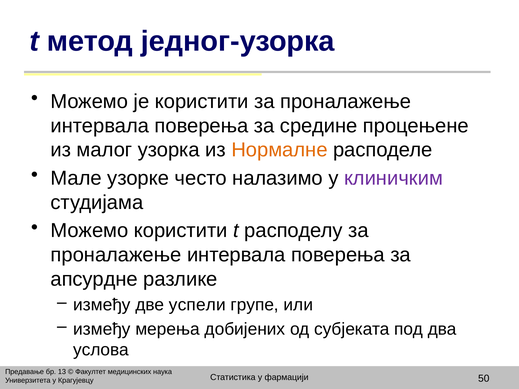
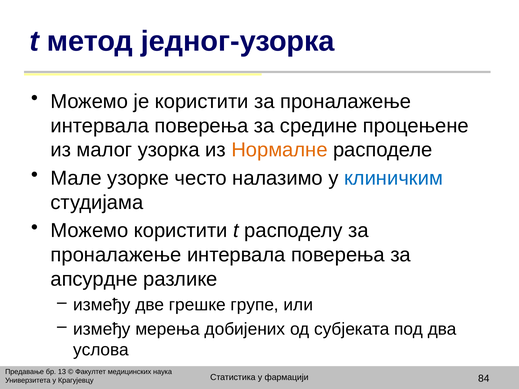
клиничким colour: purple -> blue (394, 178)
успели: успели -> грешке (197, 305)
50: 50 -> 84 (484, 379)
